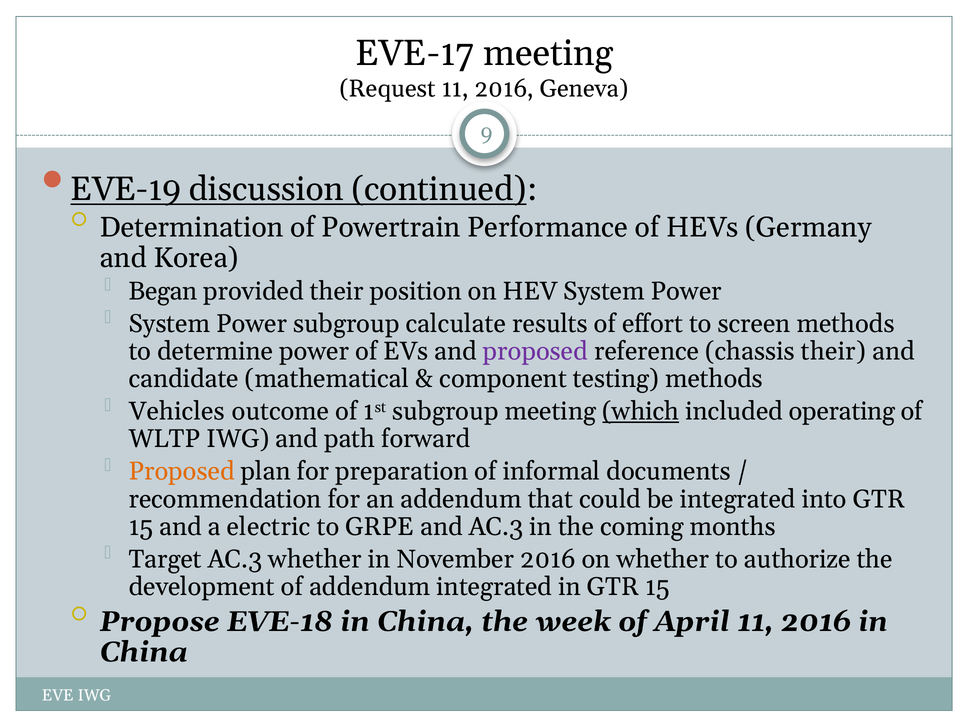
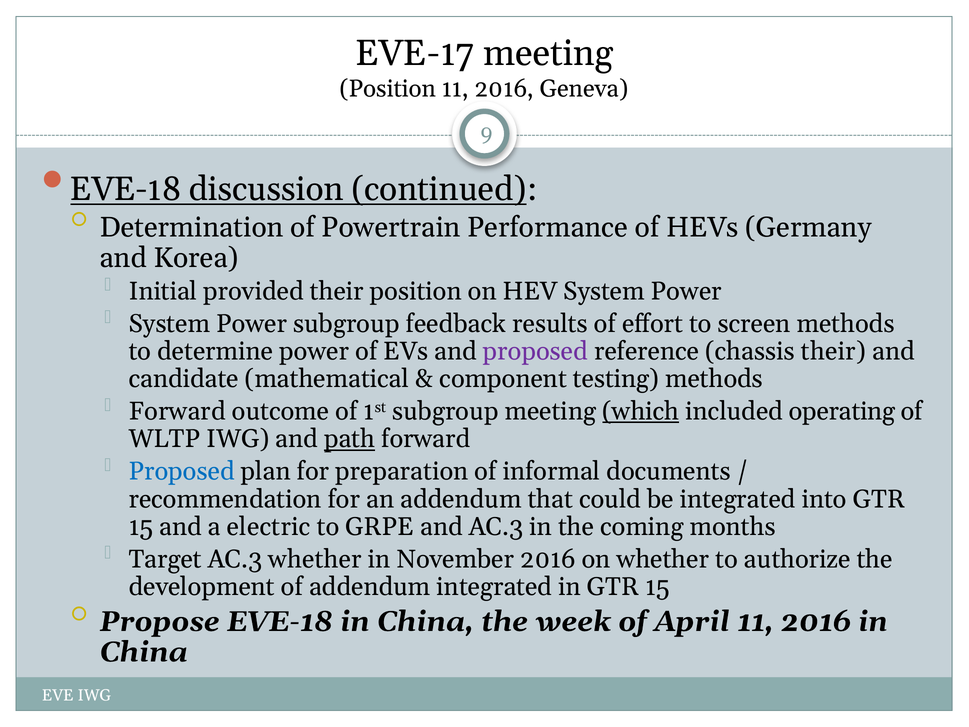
Request: Request -> Position (388, 89)
EVE-19: EVE-19 -> EVE-18 (126, 189)
Began: Began -> Initial (163, 291)
calculate: calculate -> feedback (456, 324)
Vehicles: Vehicles -> Forward (177, 411)
path underline: none -> present (350, 439)
Proposed colour: orange -> blue (182, 471)
